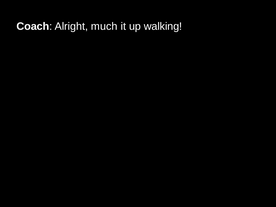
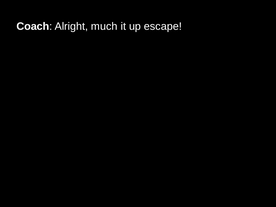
walking: walking -> escape (163, 26)
